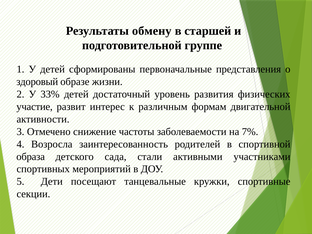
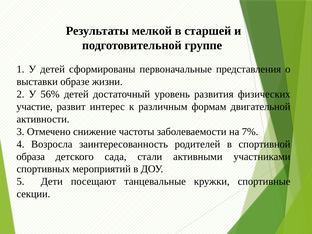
обмену: обмену -> мелкой (152, 31)
здоровый: здоровый -> выставки (37, 82)
33%: 33% -> 56% (50, 94)
